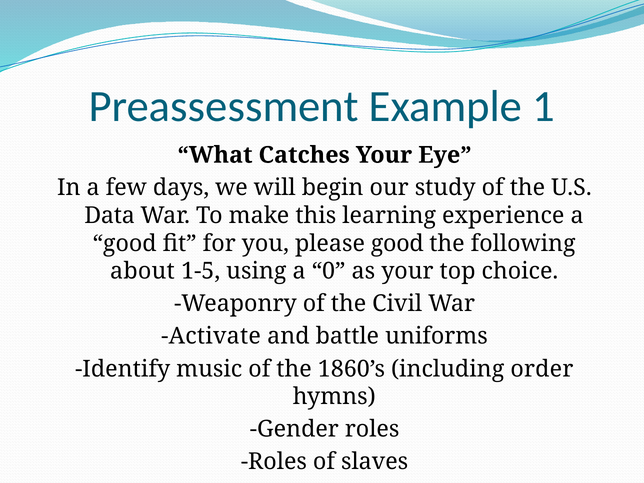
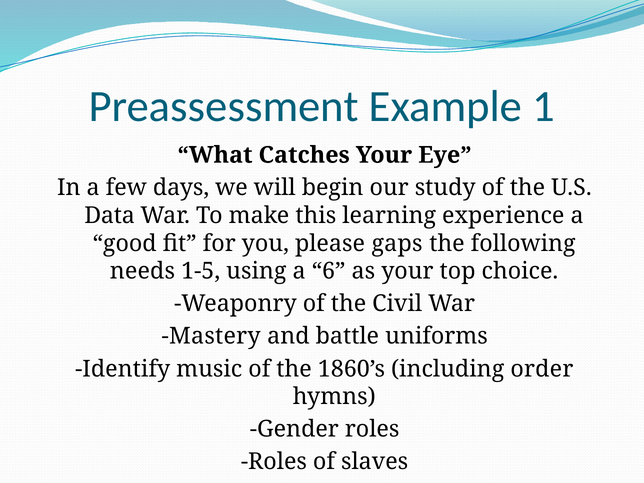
please good: good -> gaps (397, 243)
about: about -> needs (142, 271)
0: 0 -> 6 (329, 271)
Activate: Activate -> Mastery (211, 336)
